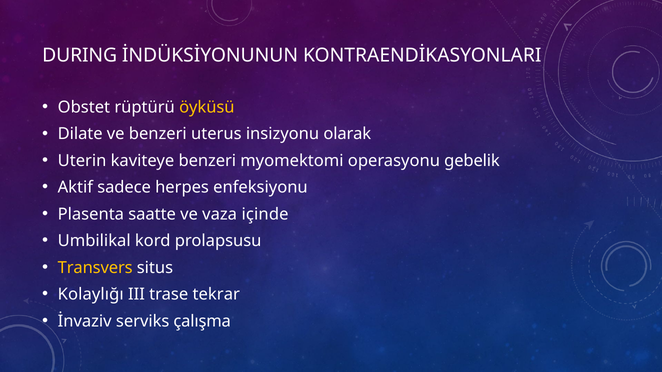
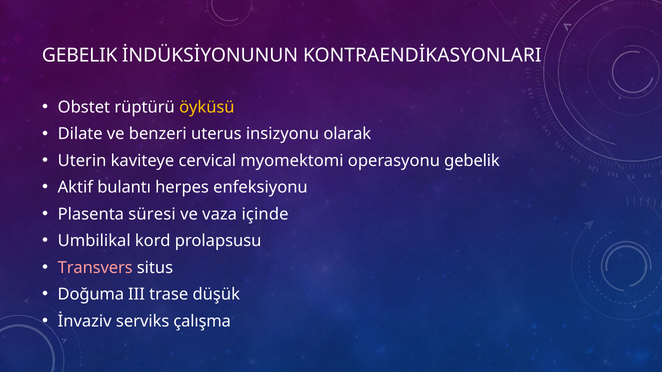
DURING: DURING -> GEBELIK (80, 56)
kaviteye benzeri: benzeri -> cervical (207, 161)
sadece: sadece -> bulantı (124, 188)
saatte: saatte -> süresi (152, 214)
Transvers colour: yellow -> pink (95, 268)
Kolaylığı: Kolaylığı -> Doğuma (91, 295)
tekrar: tekrar -> düşük (216, 295)
